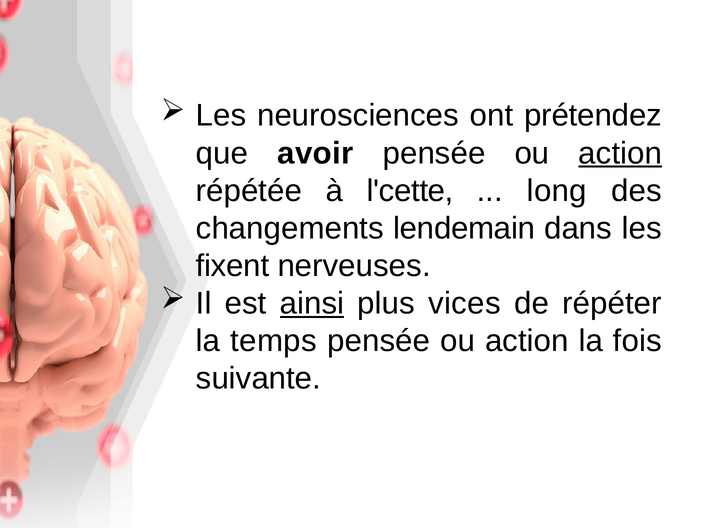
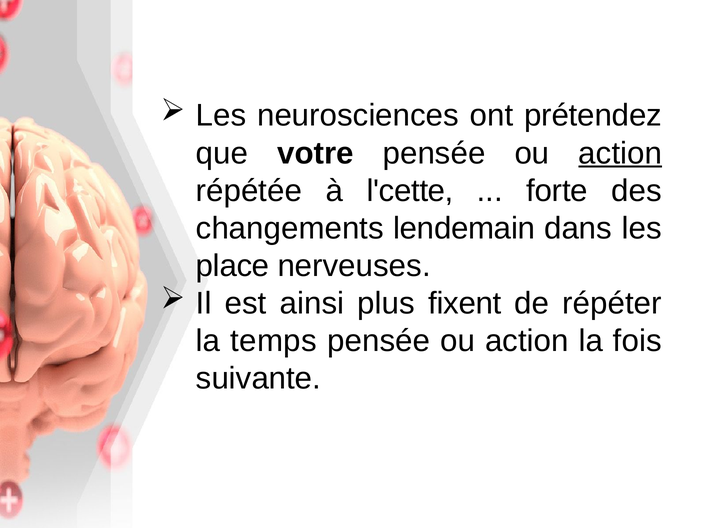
avoir: avoir -> votre (315, 153)
long: long -> forte (557, 191)
fixent: fixent -> place (233, 266)
ainsi underline: present -> none (312, 303)
vices: vices -> fixent (465, 303)
